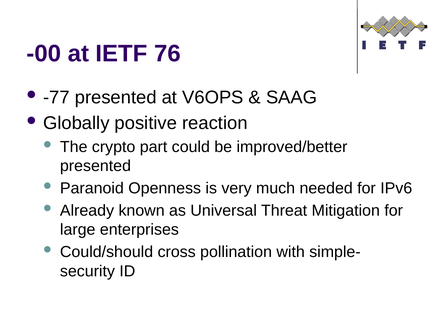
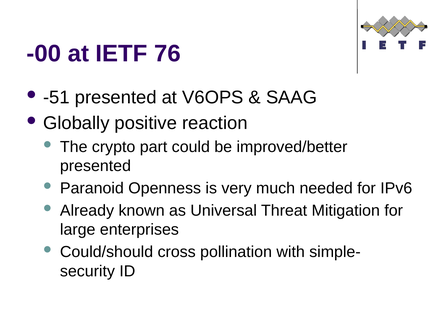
-77: -77 -> -51 (56, 98)
